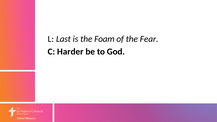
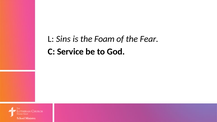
Last: Last -> Sins (63, 39)
Harder: Harder -> Service (70, 52)
